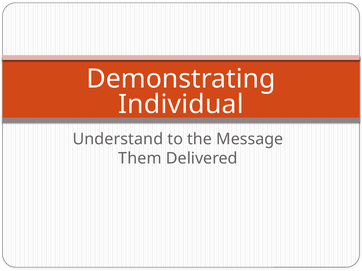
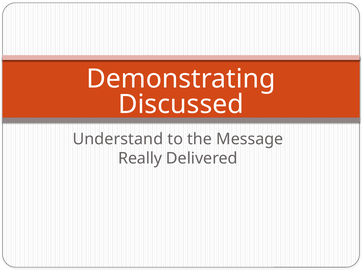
Individual: Individual -> Discussed (181, 105)
Them: Them -> Really (140, 159)
